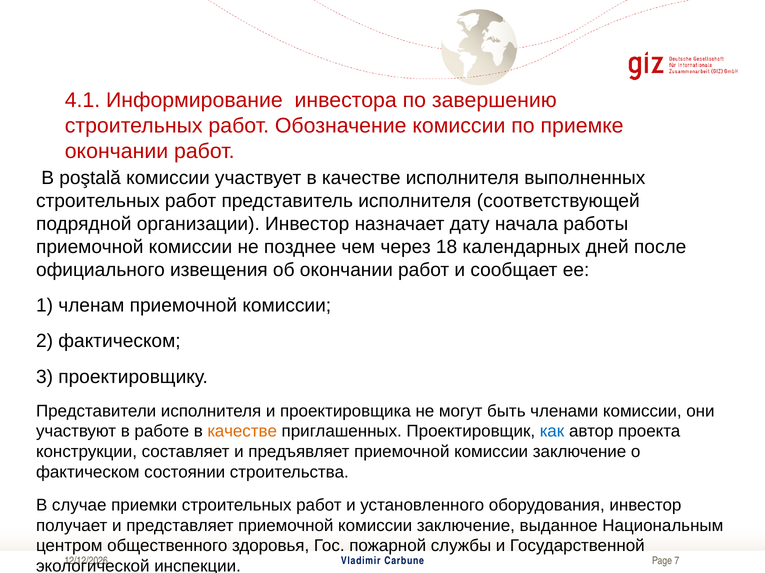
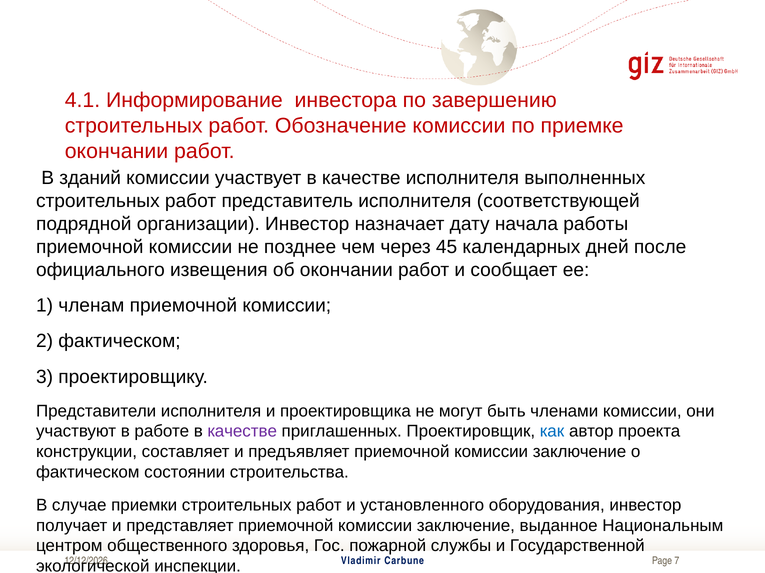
poştală: poştală -> зданий (90, 178)
18: 18 -> 45 (447, 247)
качестве colour: orange -> purple (242, 432)
